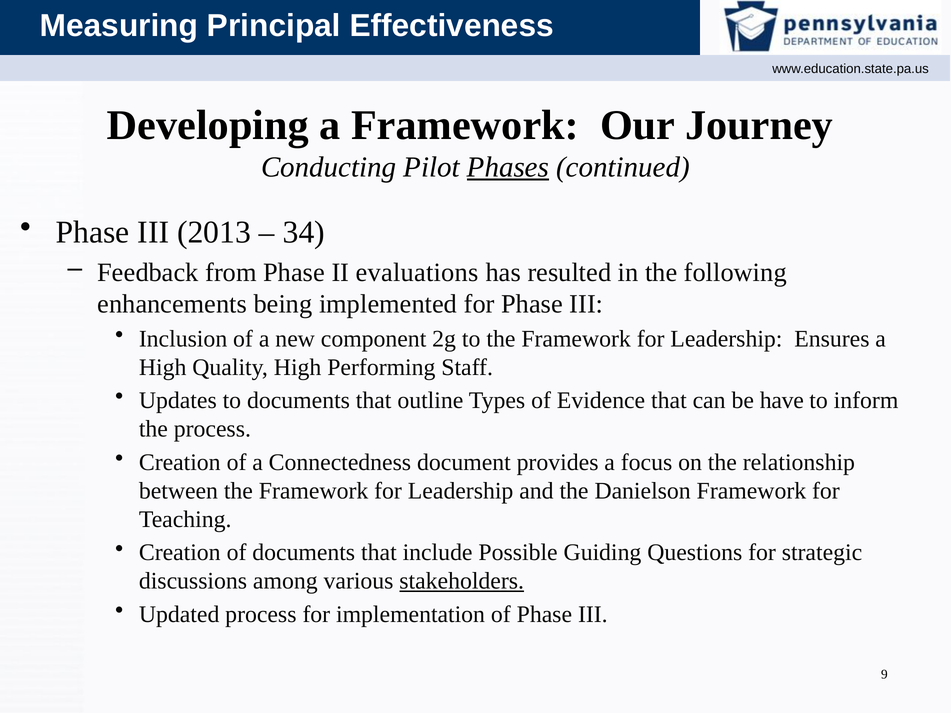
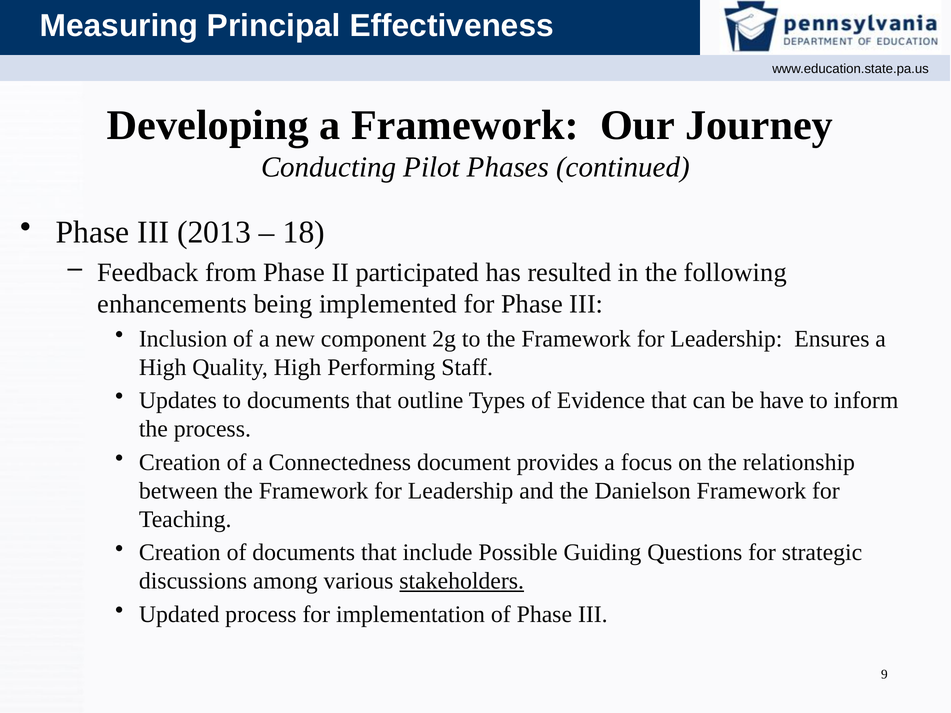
Phases underline: present -> none (508, 167)
34: 34 -> 18 (304, 233)
evaluations: evaluations -> participated (417, 272)
